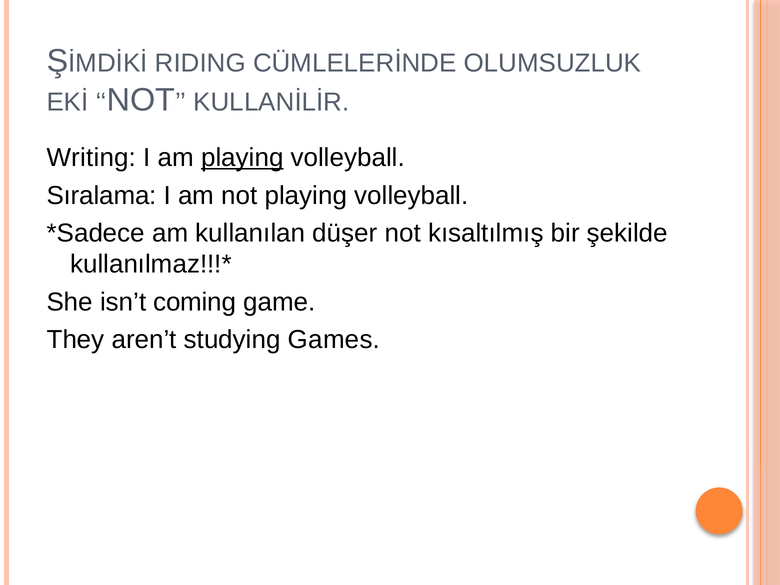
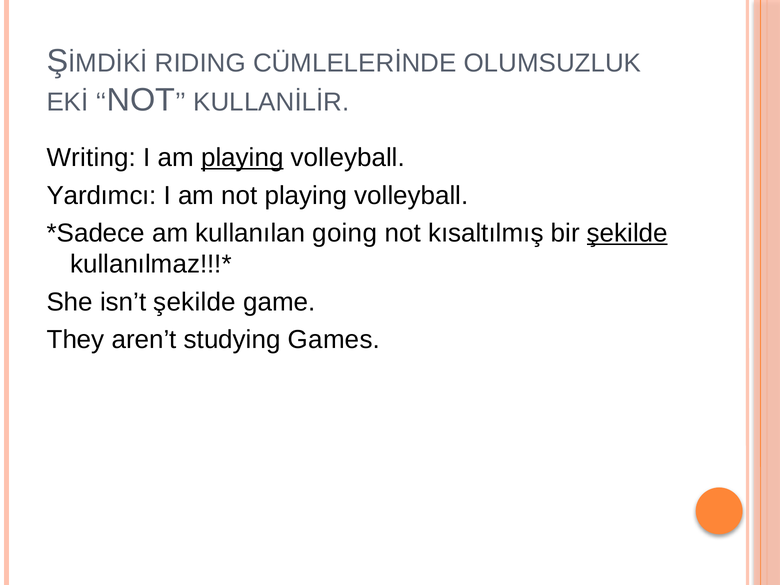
Sıralama: Sıralama -> Yardımcı (102, 195)
düşer: düşer -> going (345, 233)
şekilde underline: none -> present (627, 233)
isn’t coming: coming -> şekilde (195, 302)
